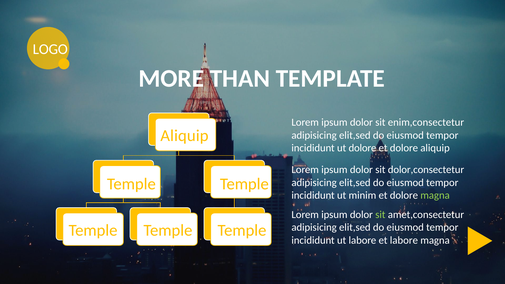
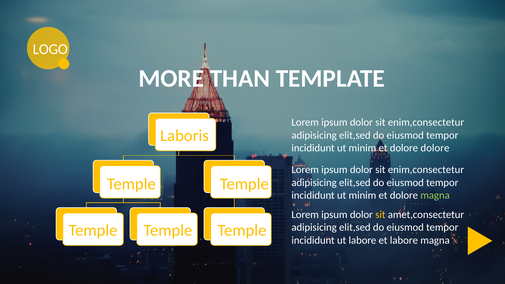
Aliquip: Aliquip -> Laboris (185, 136)
dolore: dolore -> minim (362, 148)
dolore aliquip: aliquip -> dolore (435, 148)
dolor,consectetur: dolor,consectetur -> enim,consectetur (426, 170)
sit colour: light green -> yellow (380, 215)
